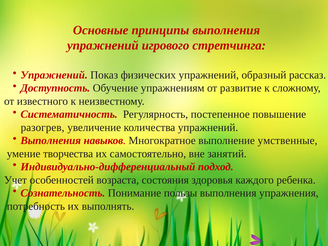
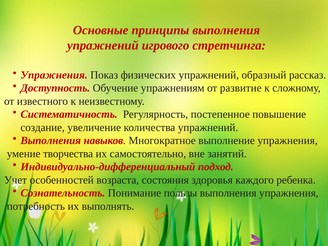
Упражнений: Упражнений -> Упражнения (54, 75)
разогрев: разогрев -> создание (43, 127)
выполнение умственные: умственные -> упражнения (288, 141)
